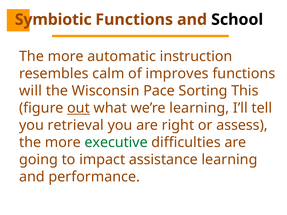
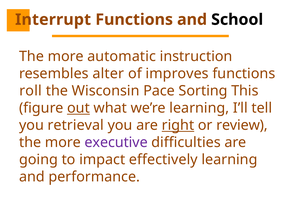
Symbiotic: Symbiotic -> Interrupt (53, 20)
calm: calm -> alter (108, 74)
will: will -> roll (31, 91)
right underline: none -> present (178, 125)
assess: assess -> review (242, 125)
executive colour: green -> purple (116, 143)
assistance: assistance -> effectively (163, 160)
